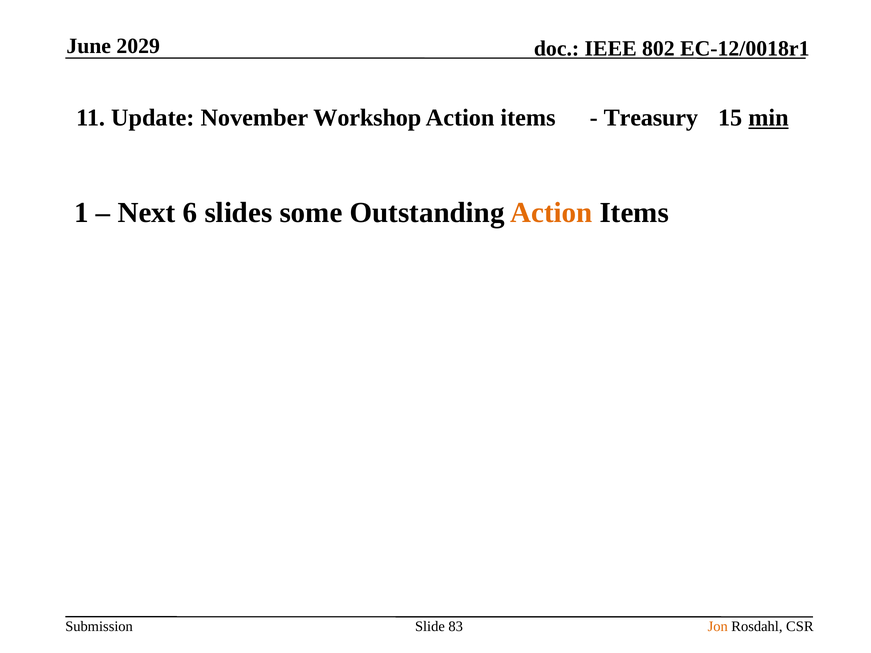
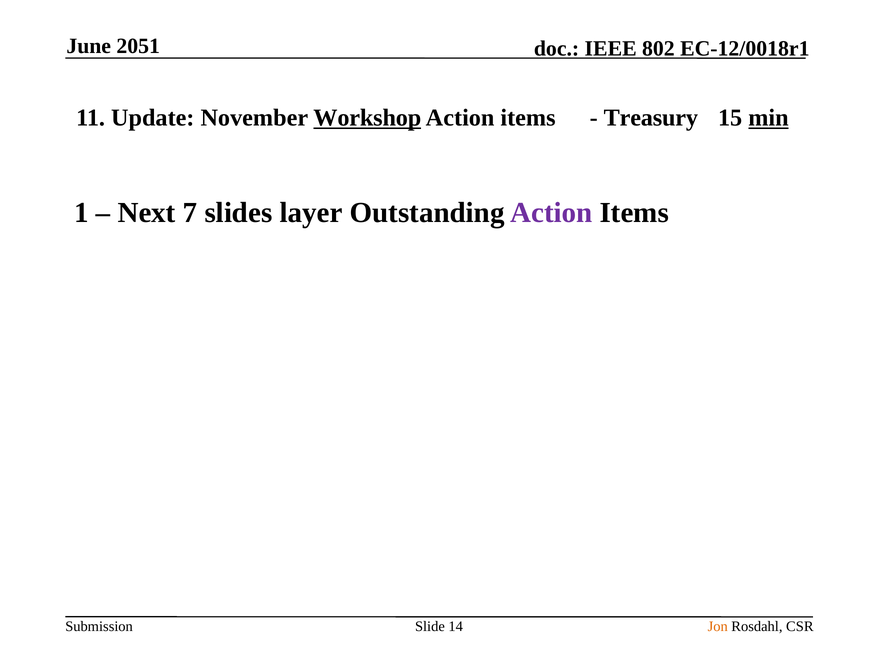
2029: 2029 -> 2051 (138, 46)
Workshop underline: none -> present (367, 118)
6: 6 -> 7 (190, 213)
some: some -> layer (311, 213)
Action colour: orange -> purple (551, 213)
83: 83 -> 14 (456, 627)
